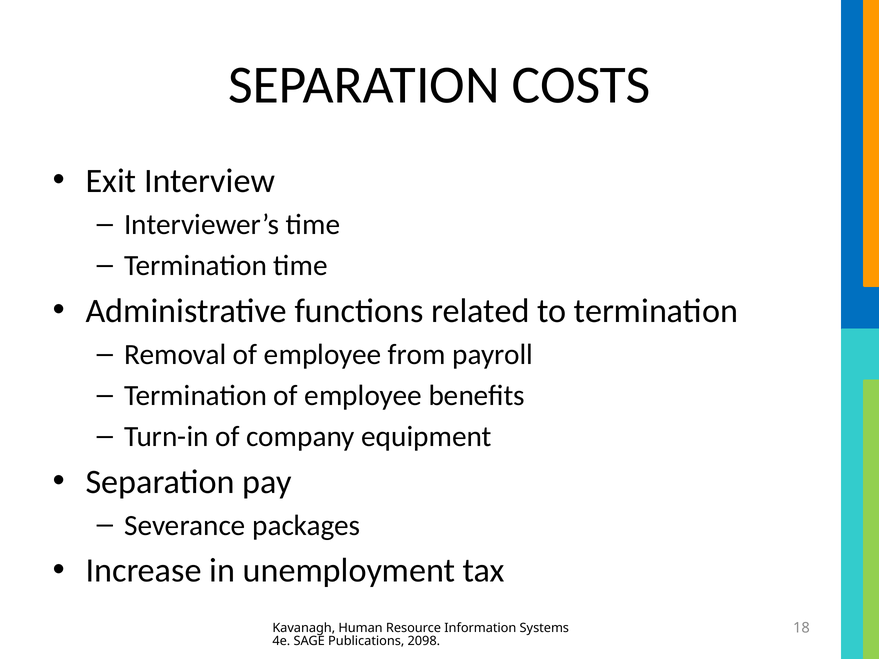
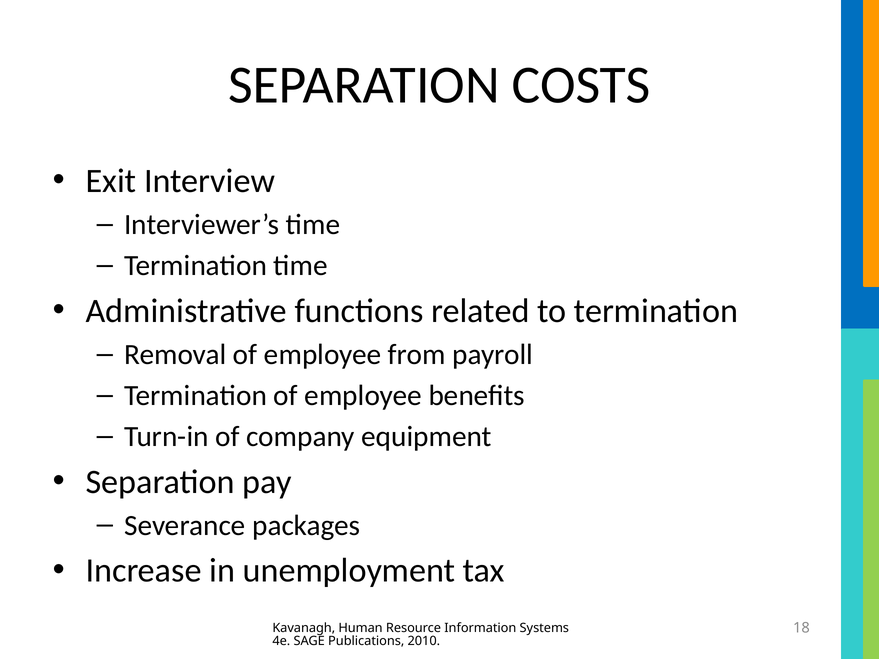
2098: 2098 -> 2010 (424, 641)
